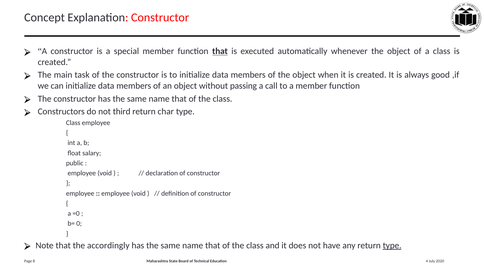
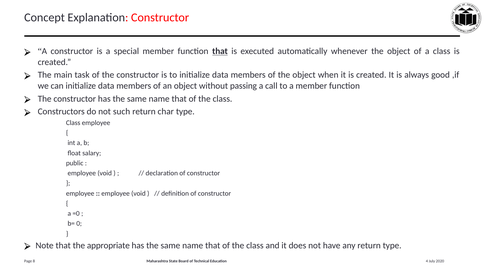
third: third -> such (122, 112)
accordingly: accordingly -> appropriate (108, 246)
type underline: present -> none (392, 246)
